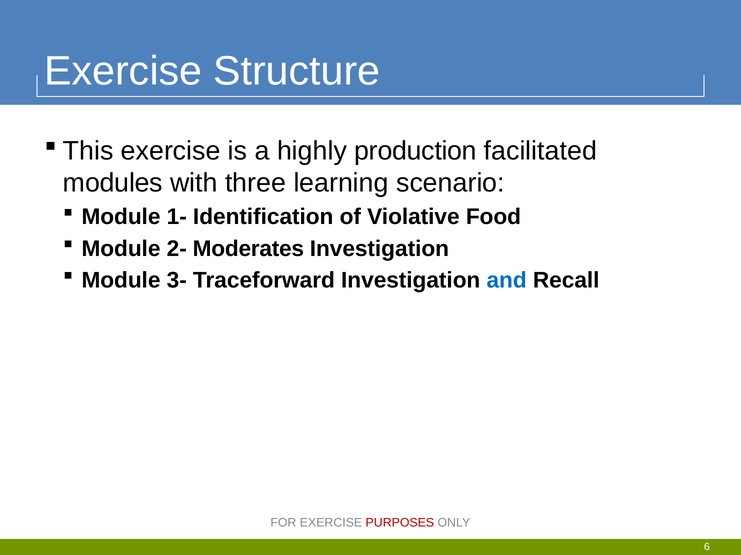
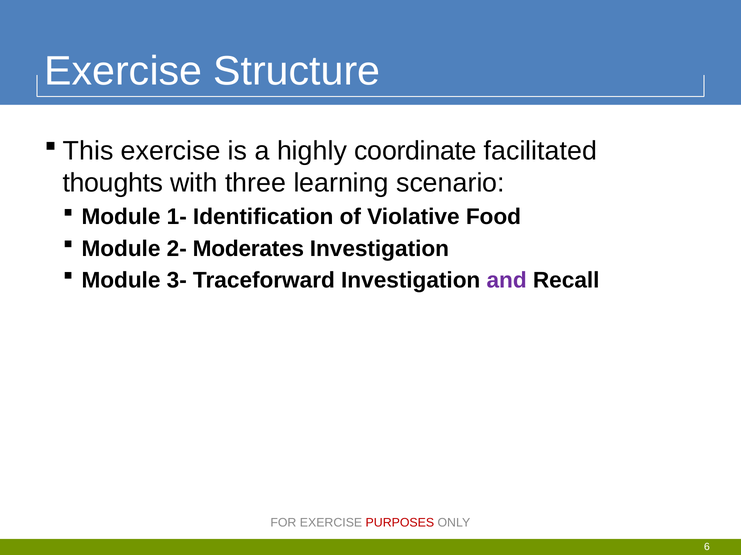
production: production -> coordinate (416, 151)
modules: modules -> thoughts (113, 183)
and colour: blue -> purple (507, 281)
